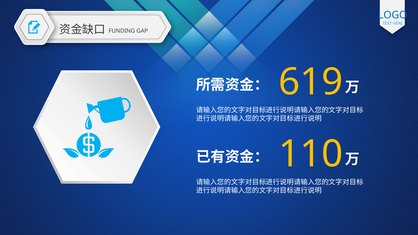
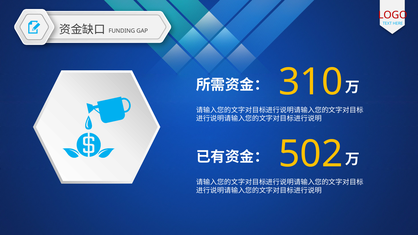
LOGO colour: blue -> red (393, 15)
619: 619 -> 310 (311, 82)
110: 110 -> 502 (311, 154)
